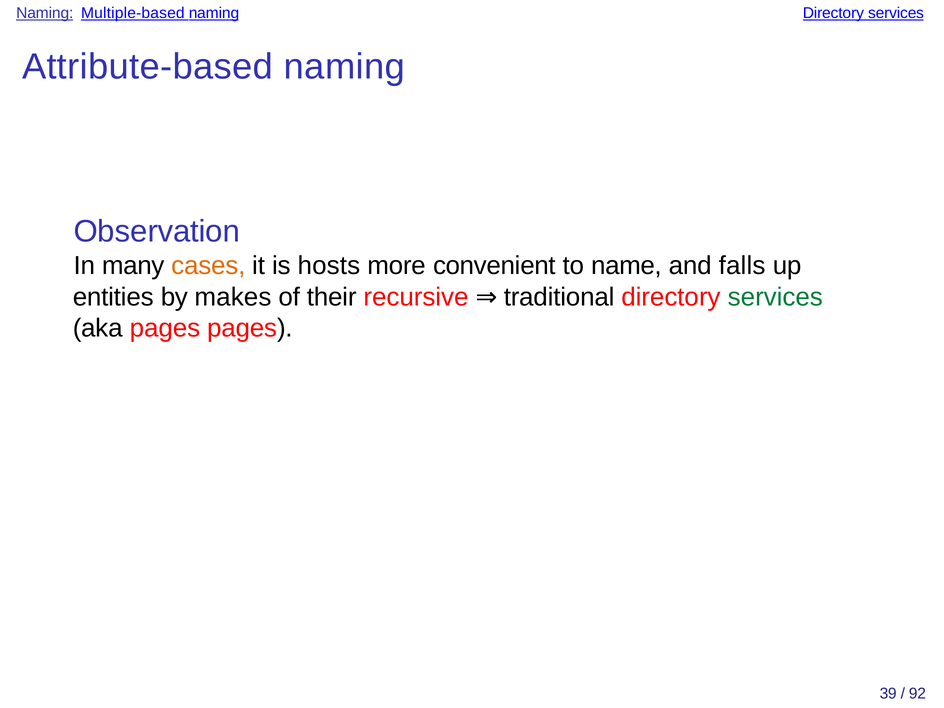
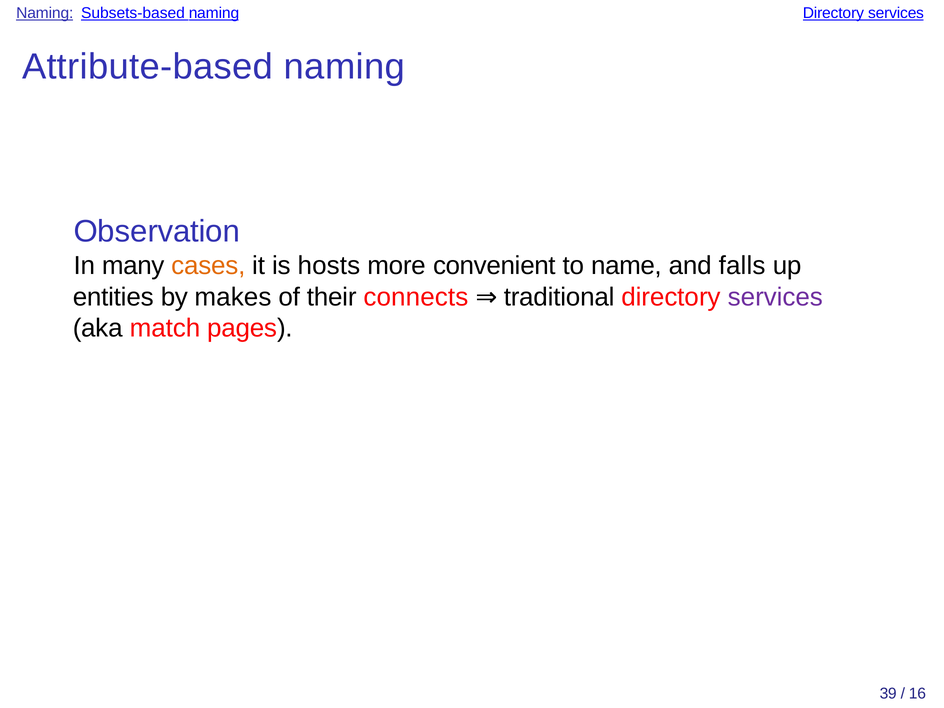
Multiple-based: Multiple-based -> Subsets-based (133, 13)
recursive: recursive -> connects (416, 297)
services colour: green -> purple (775, 297)
aka pages: pages -> match (165, 328)
92: 92 -> 16 (917, 694)
